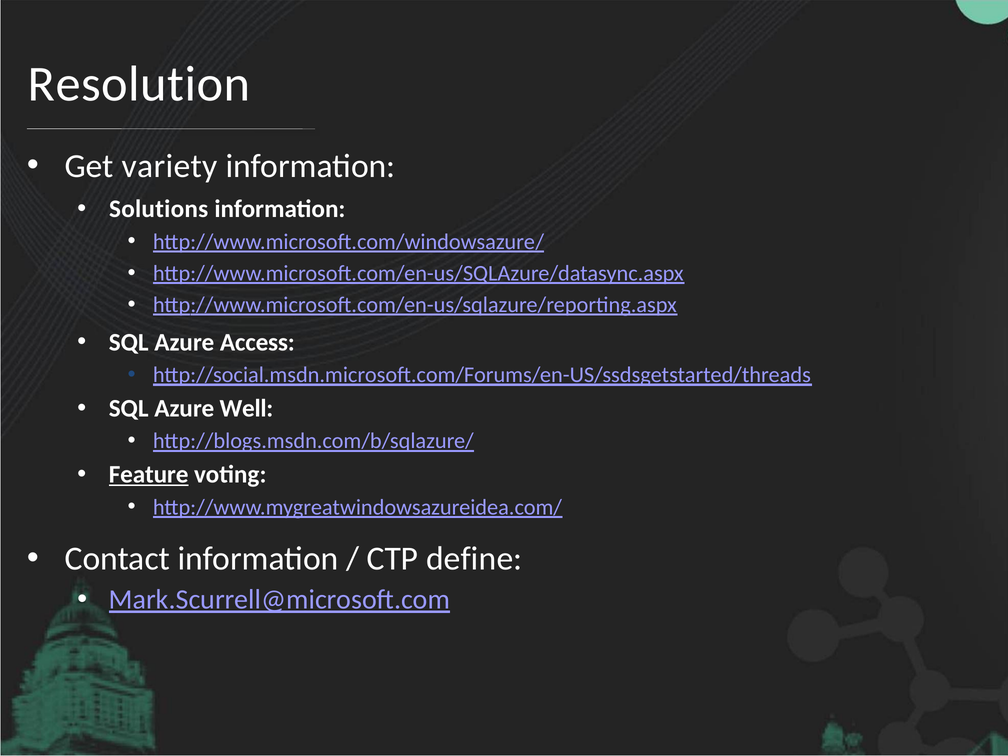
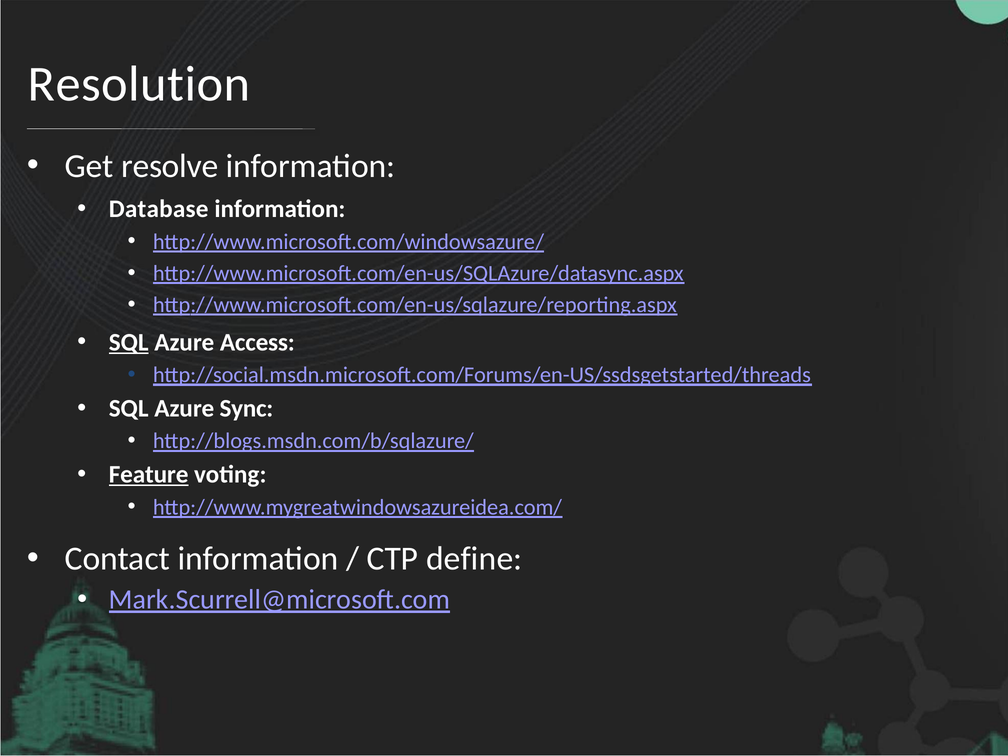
variety: variety -> resolve (170, 166)
Solutions: Solutions -> Database (159, 209)
SQL underline: none -> present (129, 343)
Well: Well -> Sync (246, 409)
